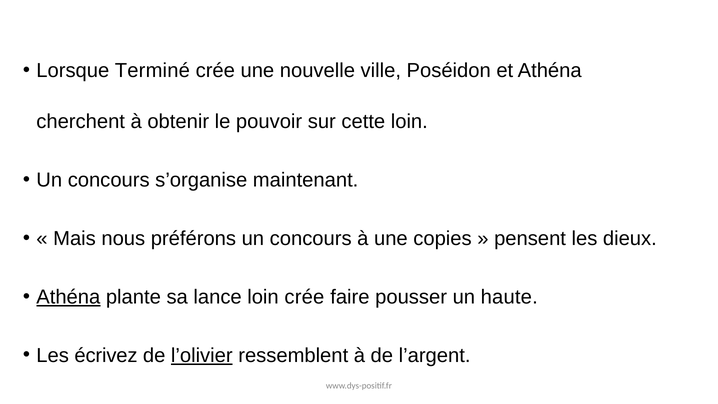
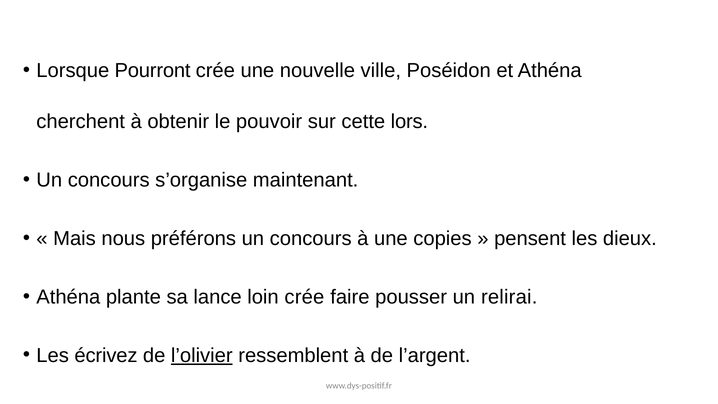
Terminé: Terminé -> Pourront (153, 71)
cette loin: loin -> lors (409, 122)
Athéna underline: present -> none (68, 297)
haute: haute -> relirai (509, 297)
